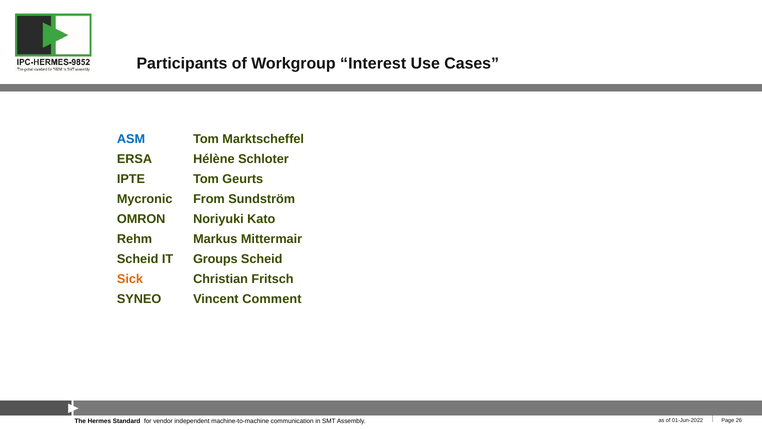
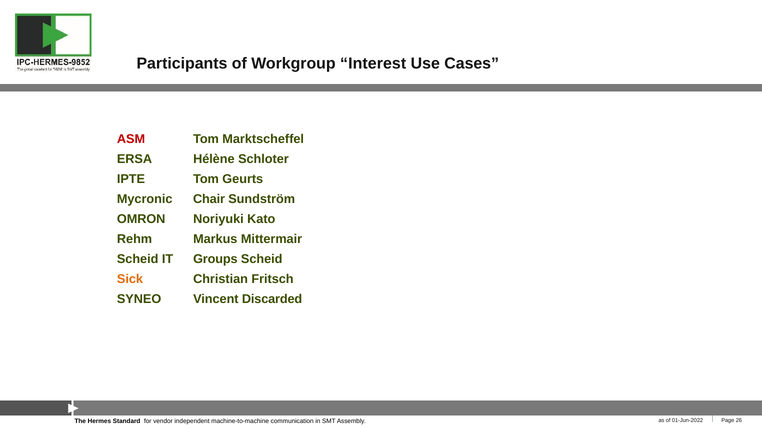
ASM colour: blue -> red (131, 139)
From: From -> Chair (209, 199)
Comment: Comment -> Discarded (272, 299)
